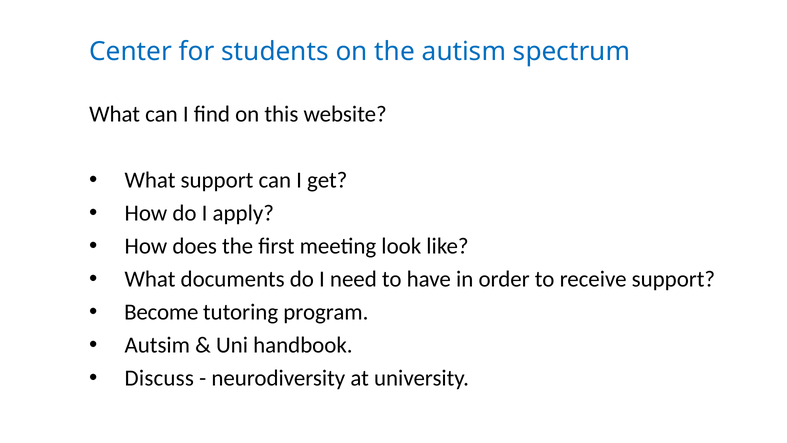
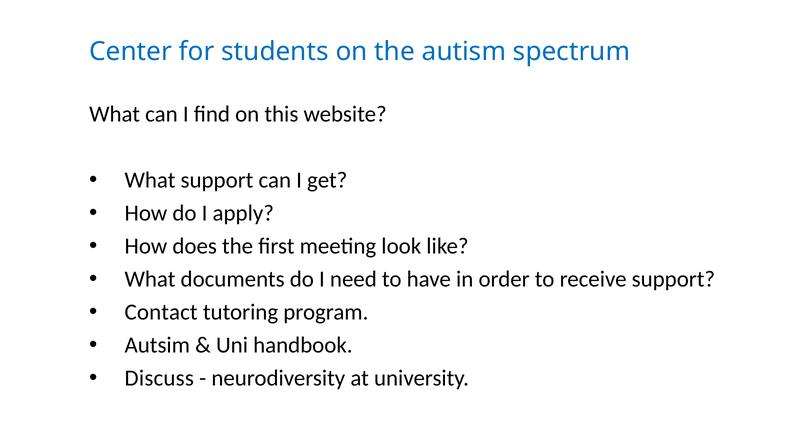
Become: Become -> Contact (161, 312)
